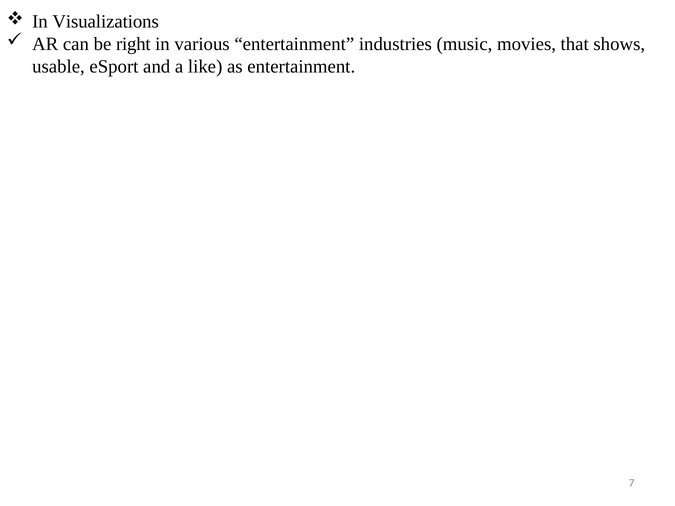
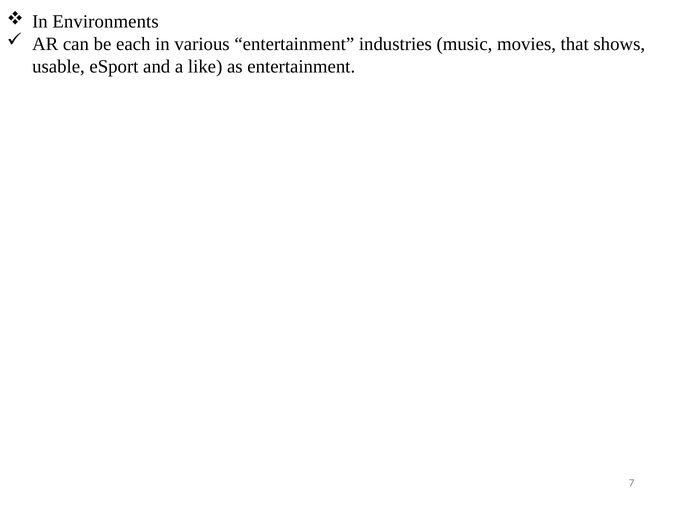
Visualizations: Visualizations -> Environments (106, 22)
right: right -> each (133, 44)
